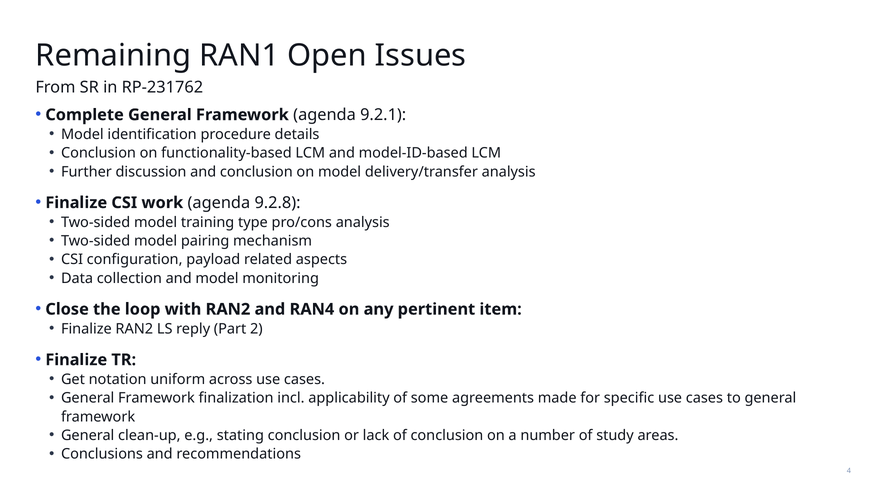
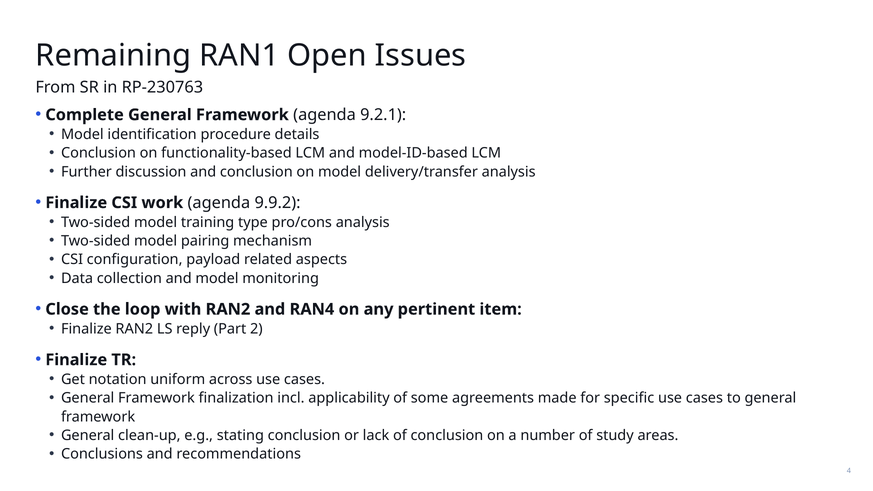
RP-231762: RP-231762 -> RP-230763 (162, 88)
9.2.8: 9.2.8 -> 9.9.2 (278, 203)
